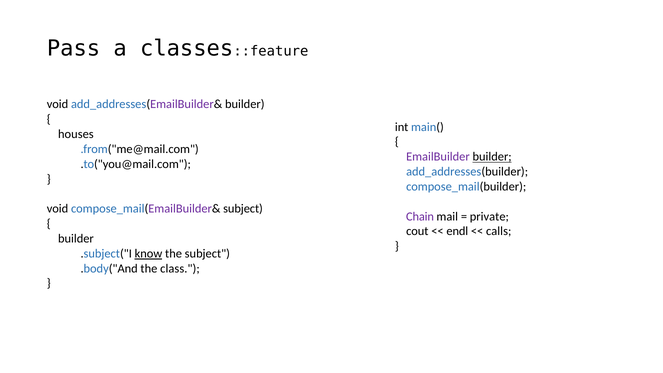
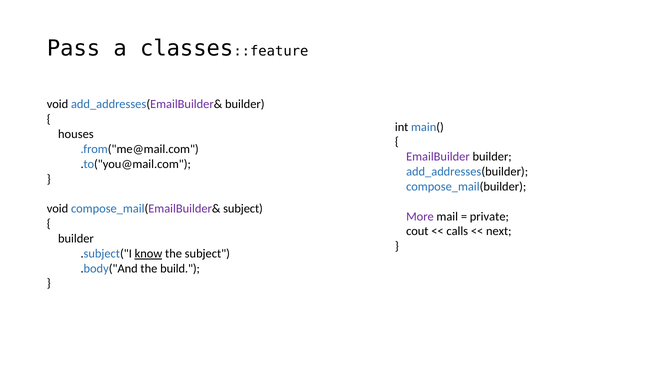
builder underline: present -> none (492, 157)
Chain: Chain -> More (420, 216)
endl: endl -> calls (457, 231)
calls: calls -> next (499, 231)
class: class -> build (180, 268)
